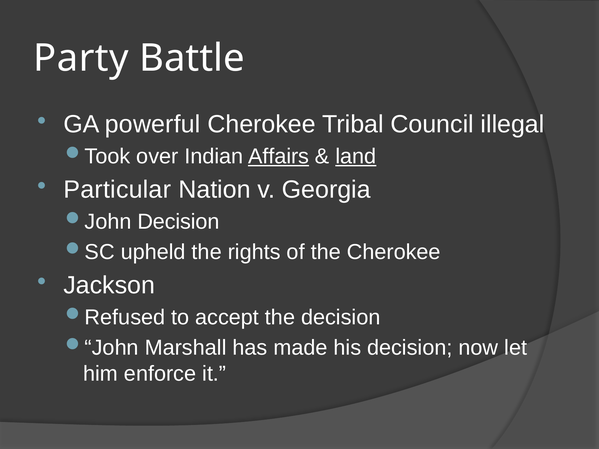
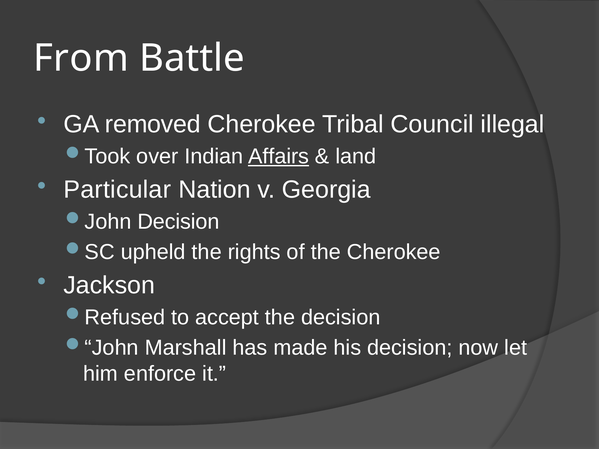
Party: Party -> From (81, 58)
powerful: powerful -> removed (153, 124)
land underline: present -> none (356, 157)
